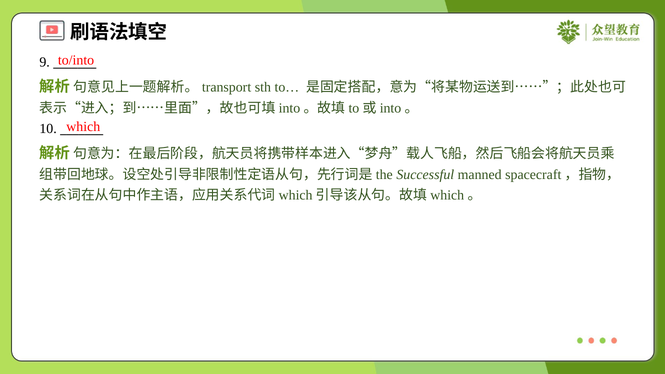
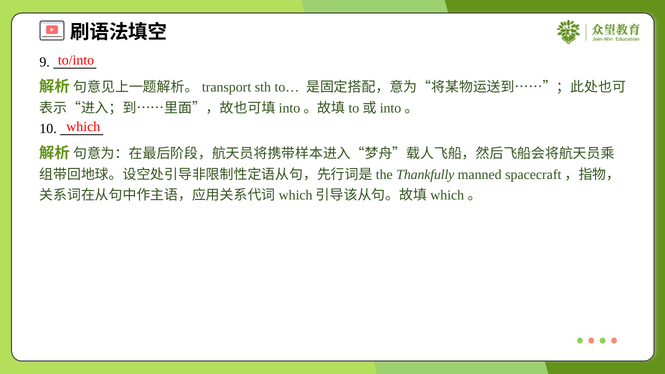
Successful: Successful -> Thankfully (425, 175)
